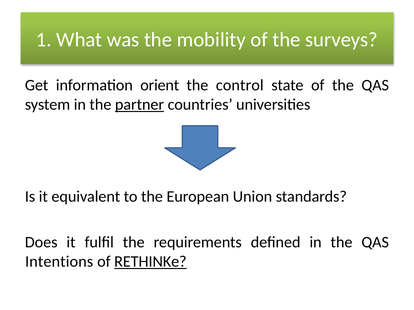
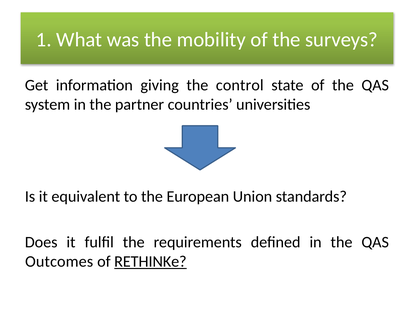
orient: orient -> giving (160, 85)
partner underline: present -> none (140, 105)
Intentions: Intentions -> Outcomes (59, 262)
